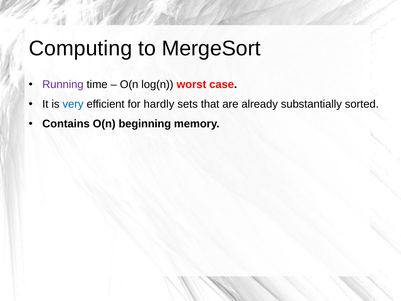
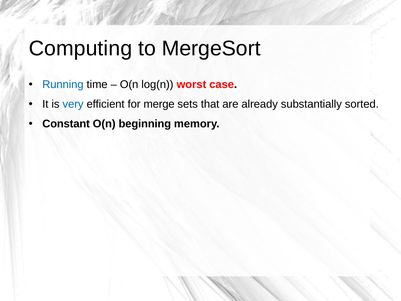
Running colour: purple -> blue (63, 84)
hardly: hardly -> merge (159, 104)
Contains: Contains -> Constant (66, 124)
